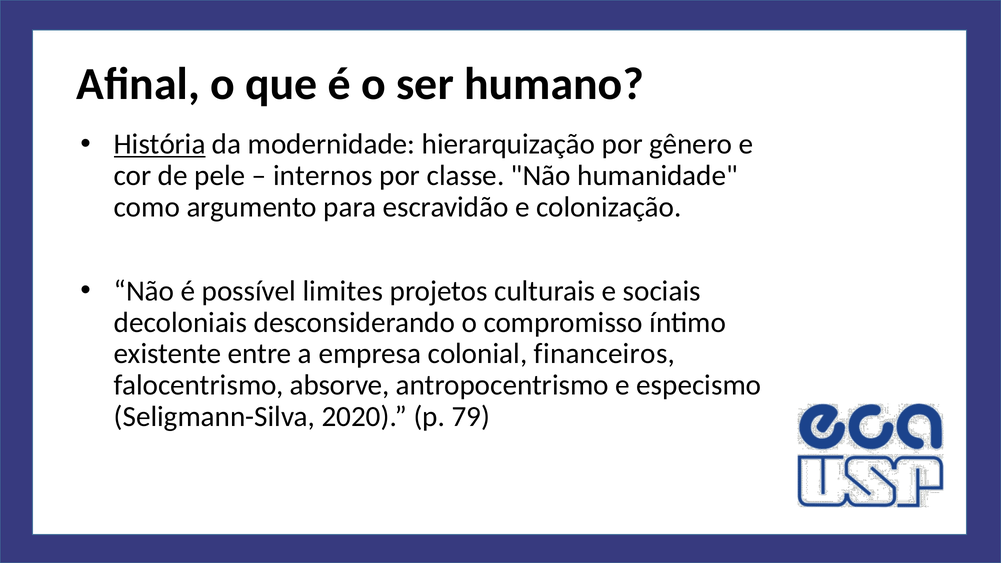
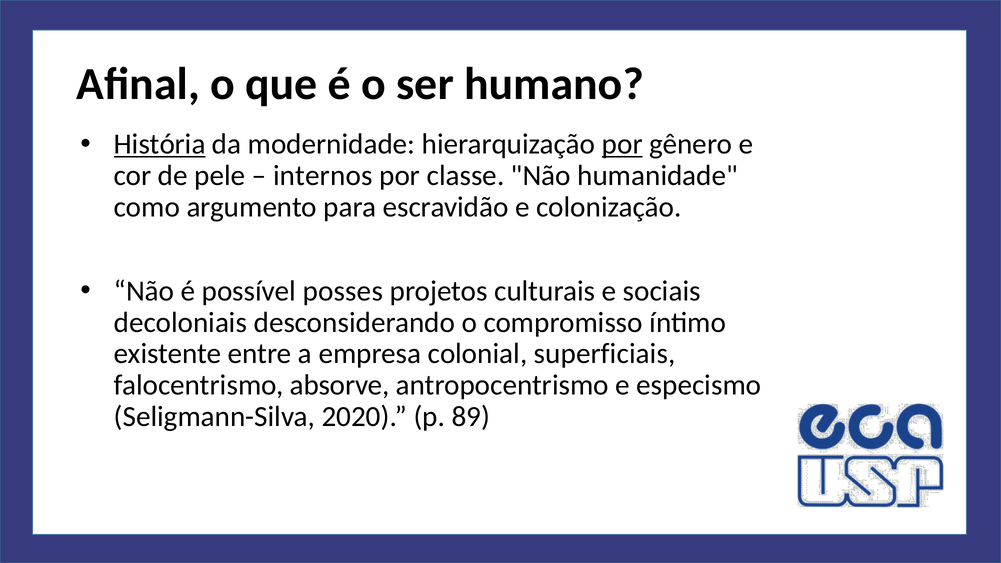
por underline: none -> present (622, 144)
limites: limites -> posses (343, 291)
financeiros: financeiros -> superficiais (605, 354)
79: 79 -> 89 (471, 417)
